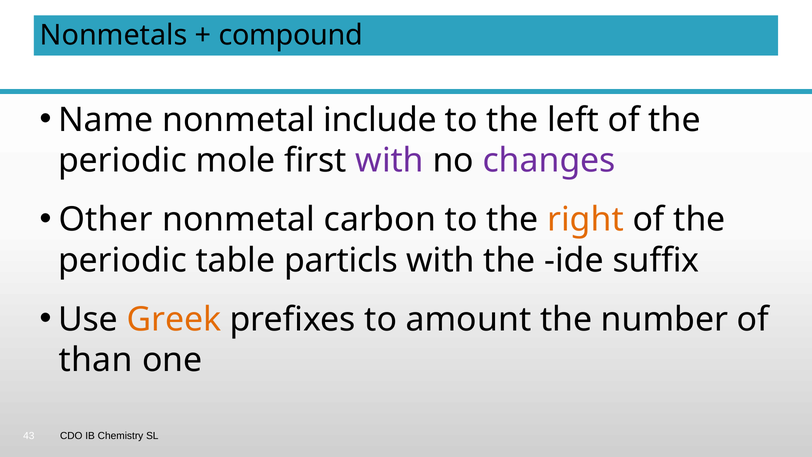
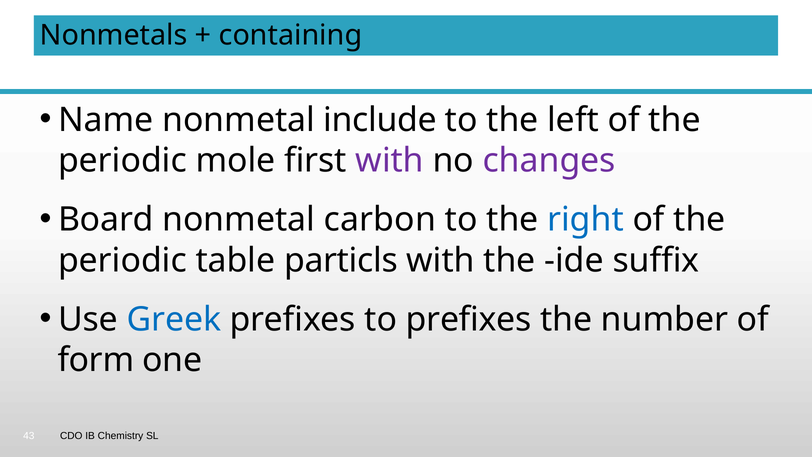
compound: compound -> containing (291, 35)
Other: Other -> Board (106, 220)
right colour: orange -> blue (586, 220)
Greek colour: orange -> blue (174, 319)
to amount: amount -> prefixes (469, 319)
than: than -> form (96, 360)
